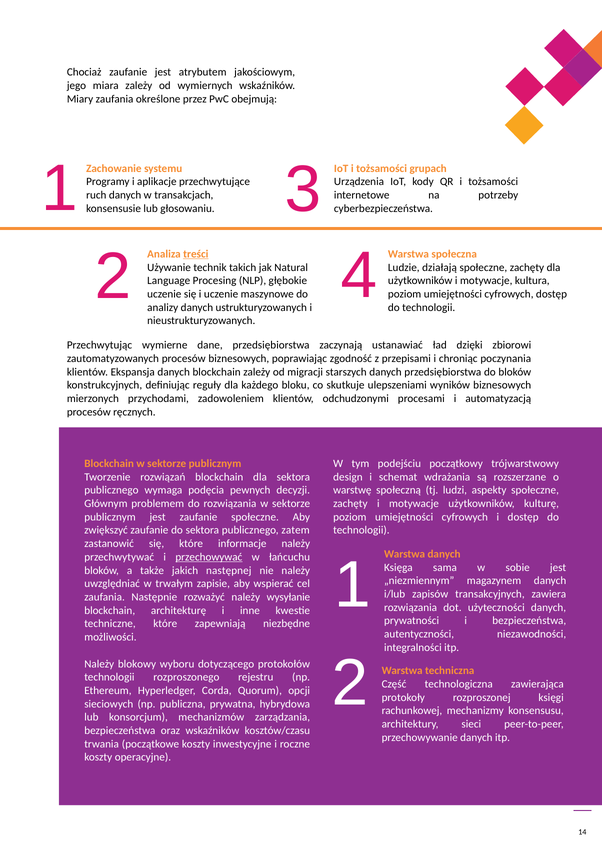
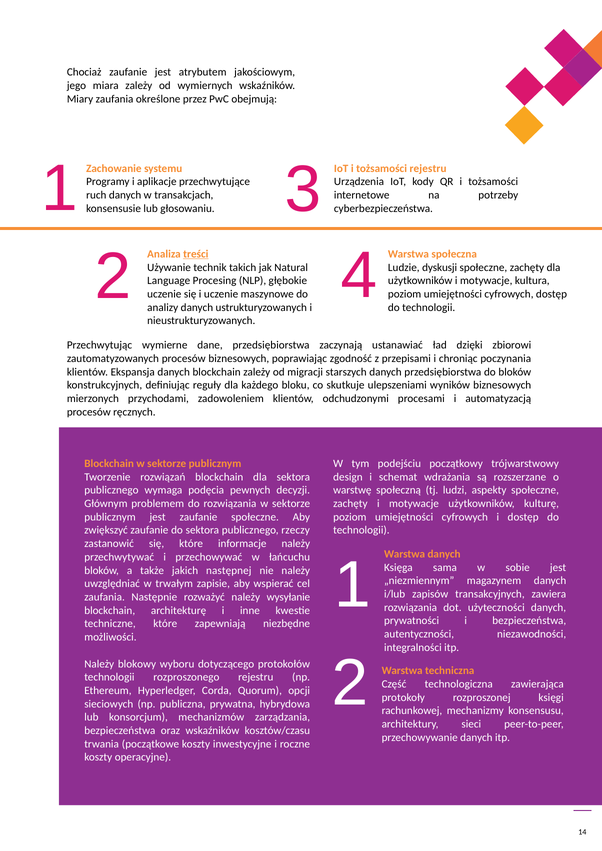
tożsamości grupach: grupach -> rejestru (428, 168)
działają: działają -> dyskusji (440, 268)
zatem: zatem -> rzeczy (296, 531)
przechowywać underline: present -> none (209, 557)
